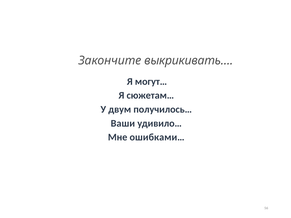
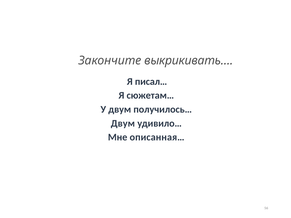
могут…: могут… -> писал… (151, 82)
Ваши: Ваши -> Двум (123, 123)
ошибками…: ошибками… -> описанная… (157, 137)
